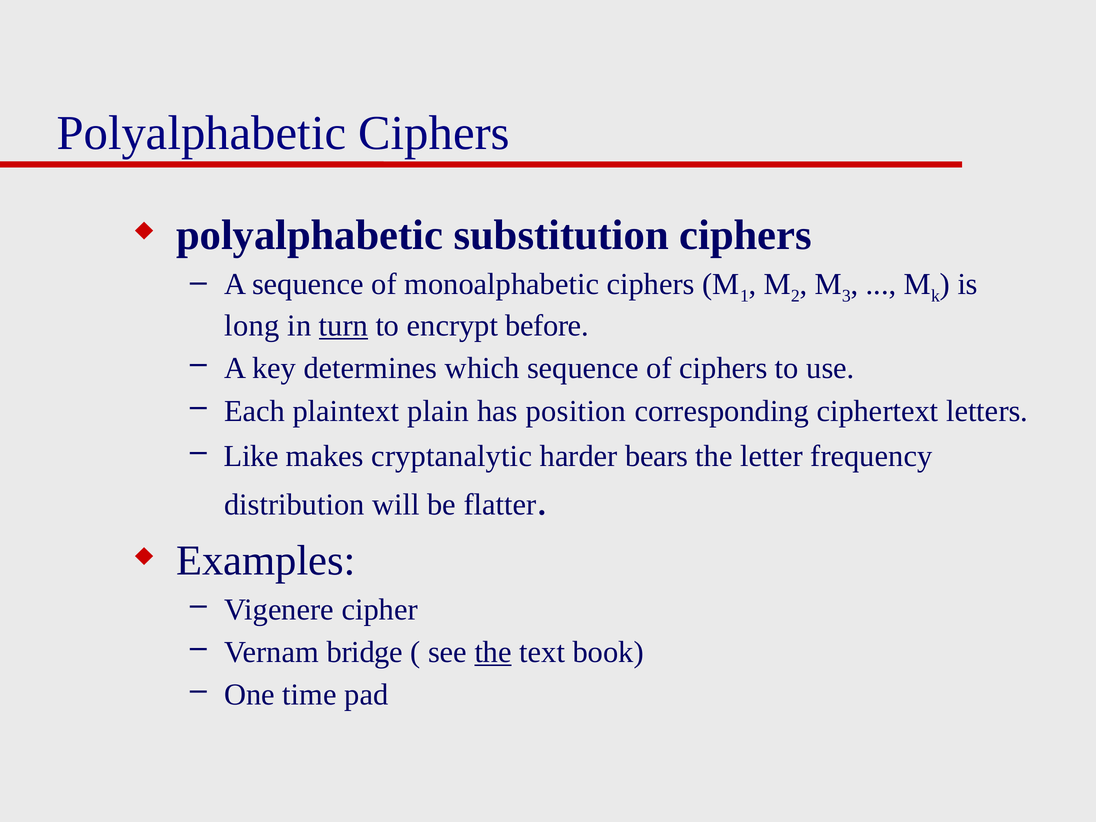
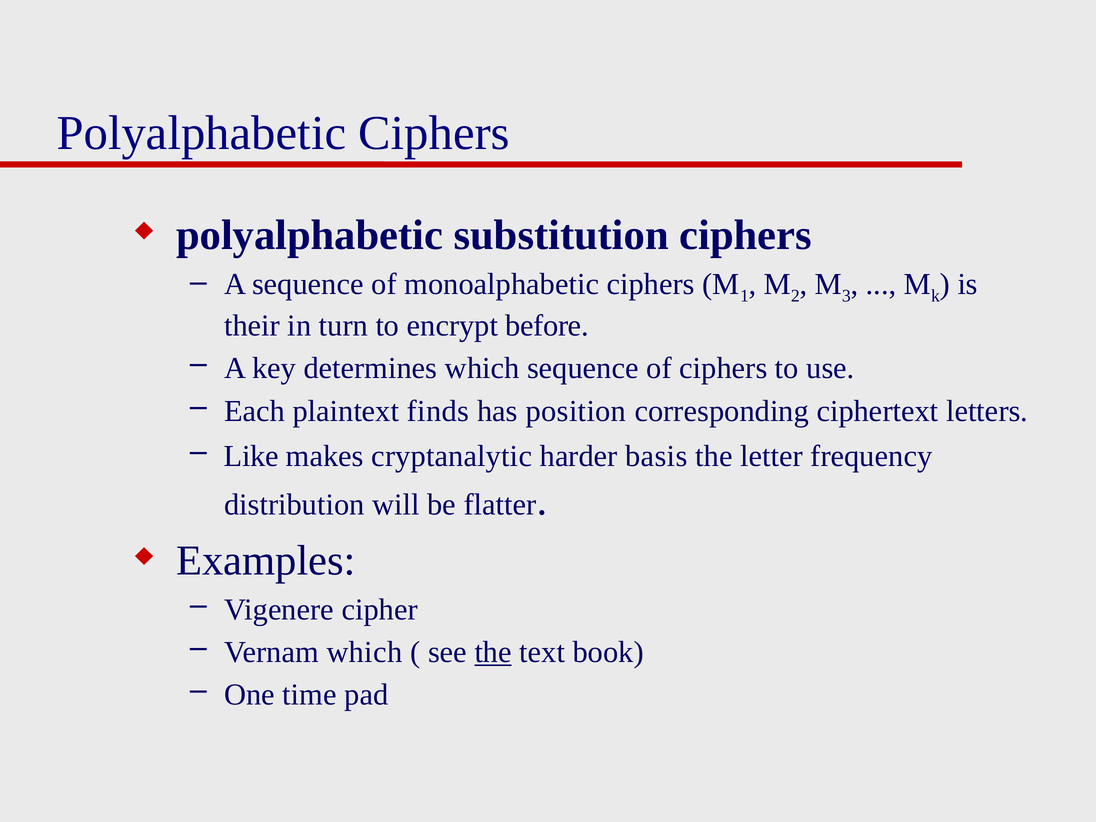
long: long -> their (252, 326)
turn underline: present -> none (343, 326)
plain: plain -> finds (438, 411)
bears: bears -> basis (656, 456)
Vernam bridge: bridge -> which (364, 652)
